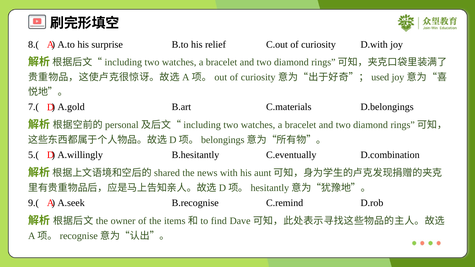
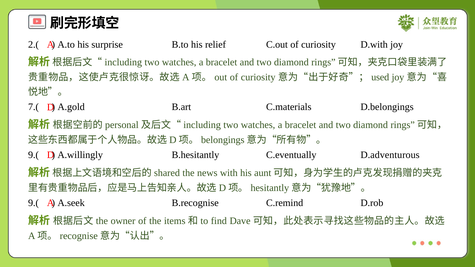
8.(: 8.( -> 2.( (33, 44)
5.(: 5.( -> 9.( (33, 155)
D.combination: D.combination -> D.adventurous (390, 155)
